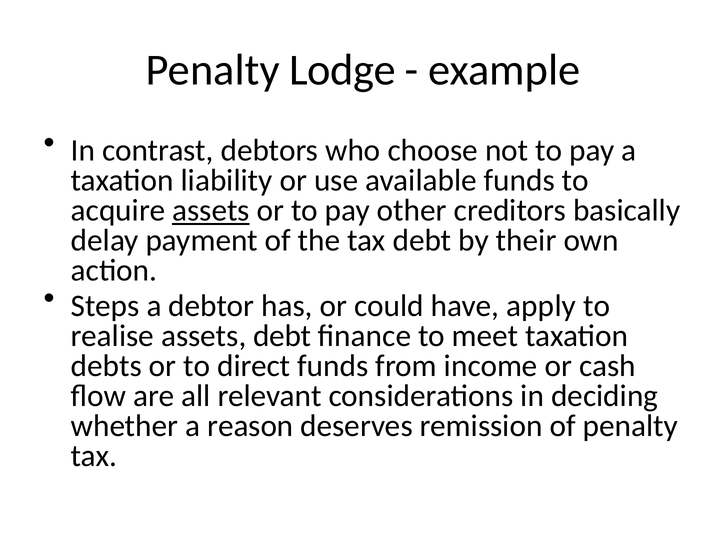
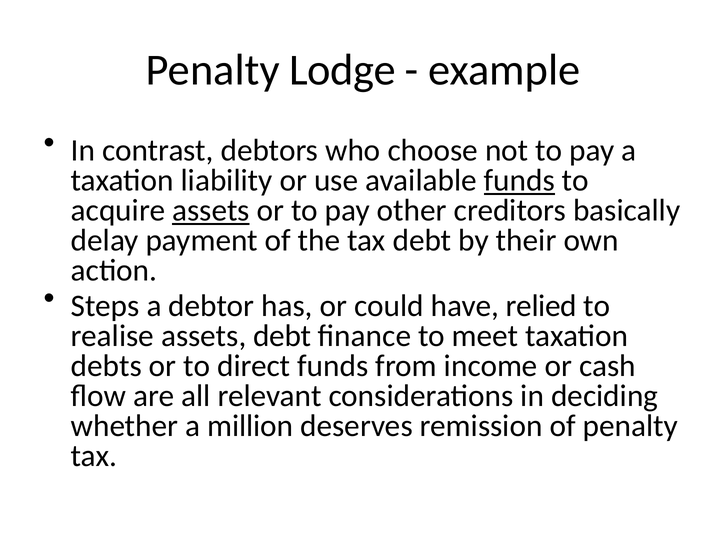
funds underline: none -> present (519, 181)
apply: apply -> relied (541, 306)
reason: reason -> million (250, 426)
